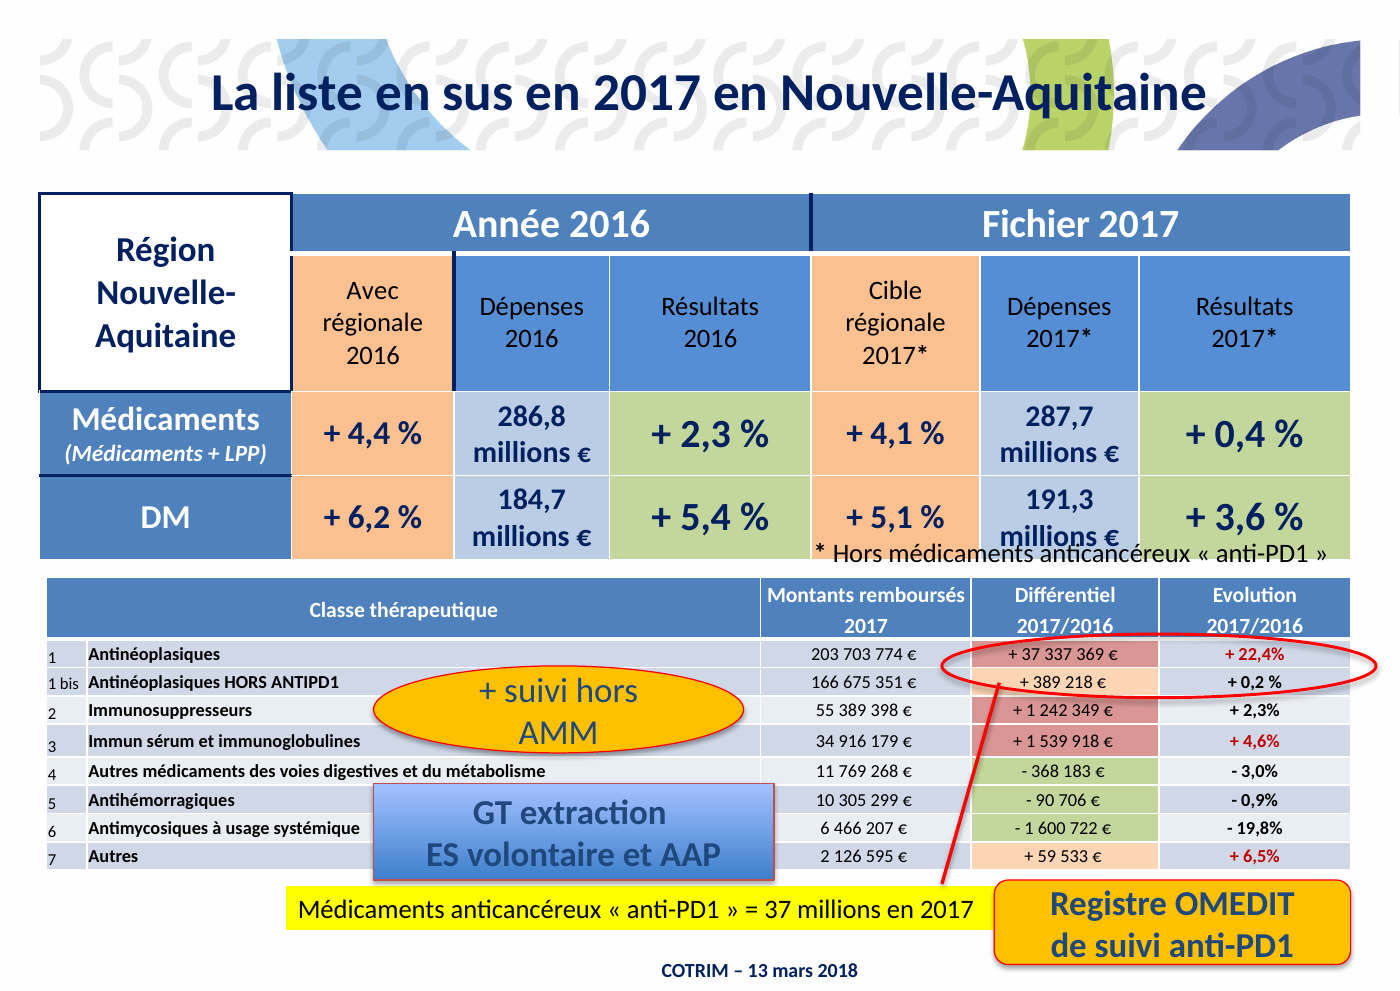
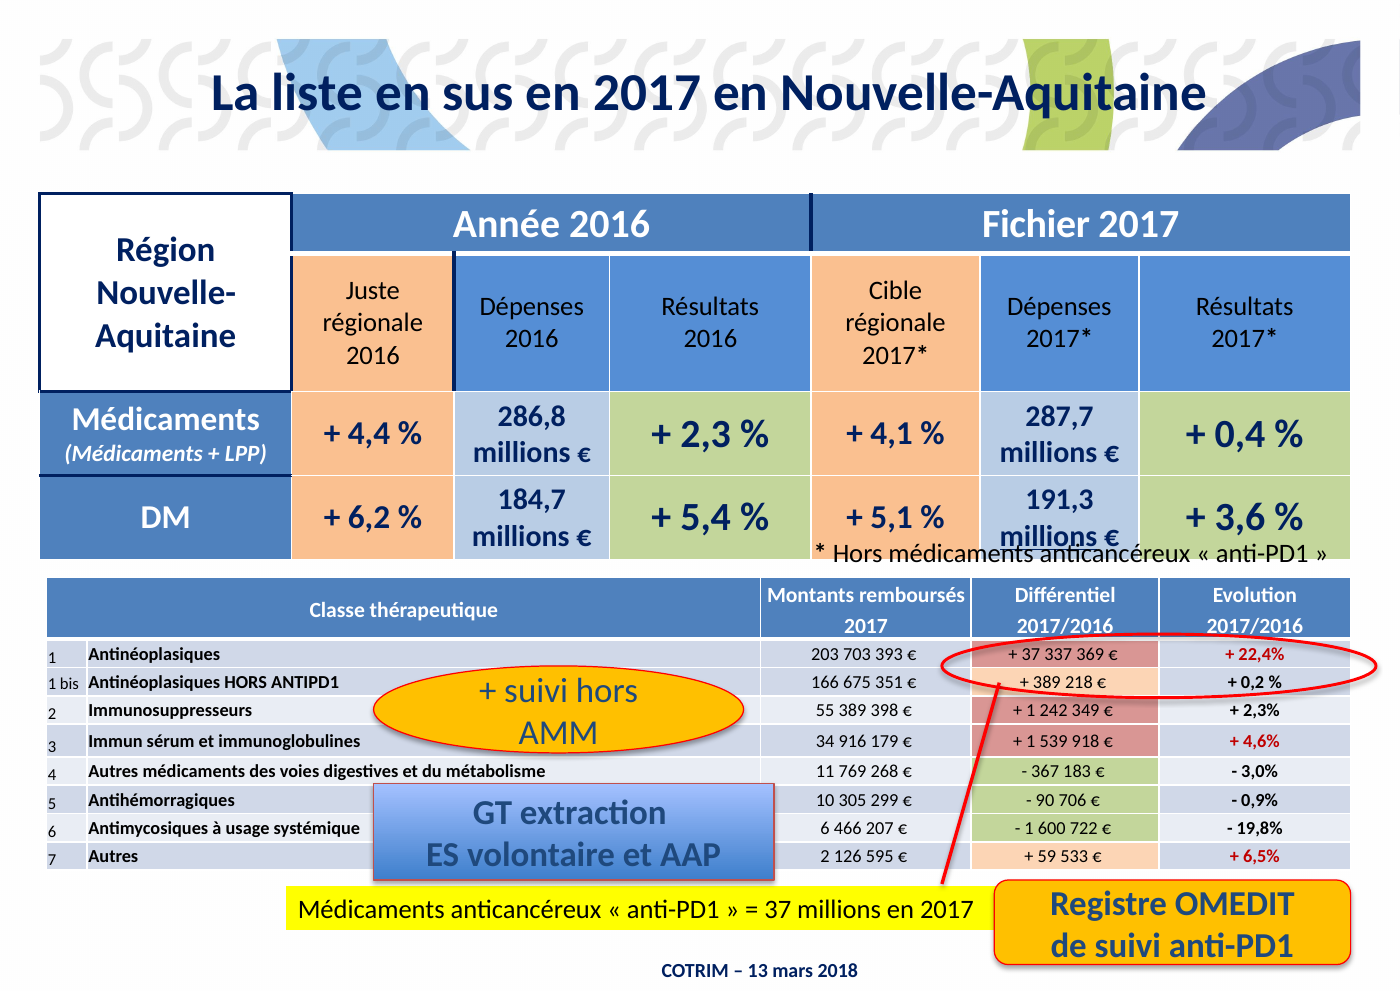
Avec: Avec -> Juste (373, 290)
millions underline: none -> present (1048, 536)
774: 774 -> 393 (889, 654)
368: 368 -> 367 (1045, 772)
